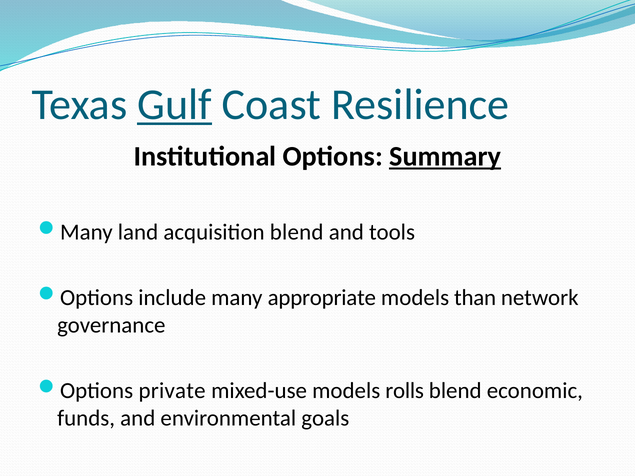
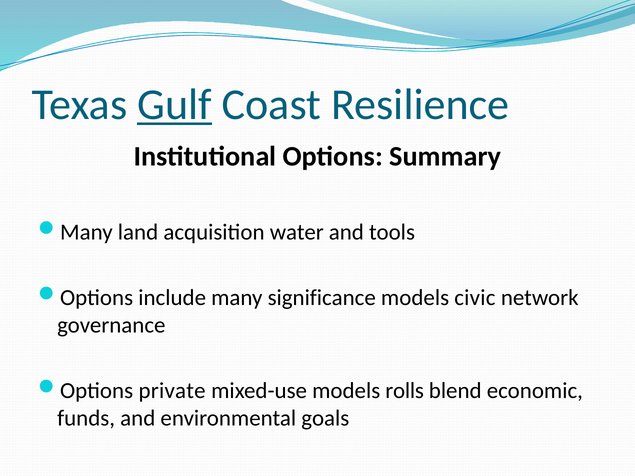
Summary underline: present -> none (445, 156)
acquisition blend: blend -> water (297, 232)
appropriate: appropriate -> significance (322, 298)
than: than -> civic (475, 298)
